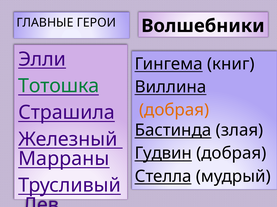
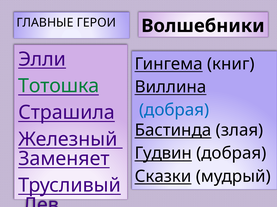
добрая colour: orange -> blue (174, 110)
Марраны: Марраны -> Заменяет (64, 159)
Стелла: Стелла -> Сказки (163, 177)
